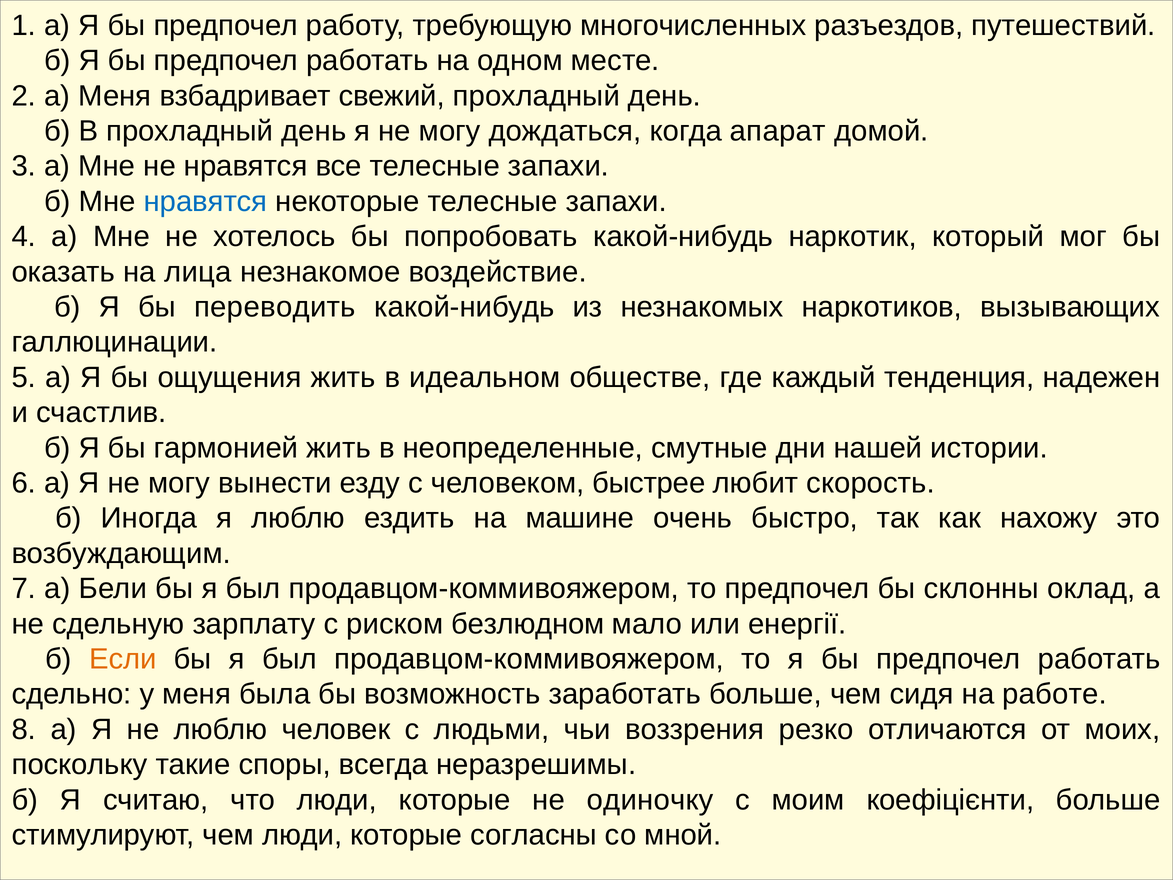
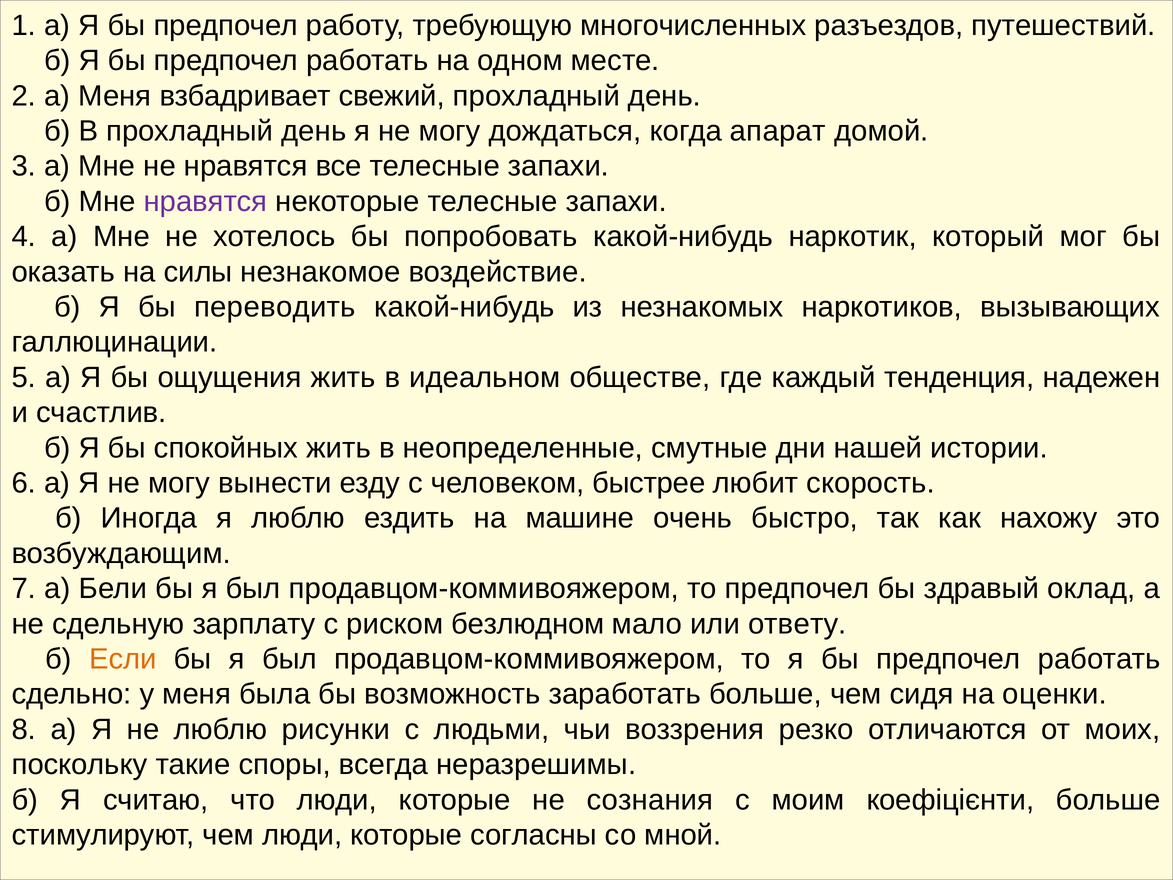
нравятся colour: blue -> purple (206, 201)
лица: лица -> силы (198, 272)
гармонией: гармонией -> спокойных (226, 448)
склонны: склонны -> здравый (981, 589)
енергії: енергії -> ответу (797, 624)
работе: работе -> оценки (1055, 694)
человек: человек -> рисунки (336, 729)
одиночку: одиночку -> сознания (650, 800)
